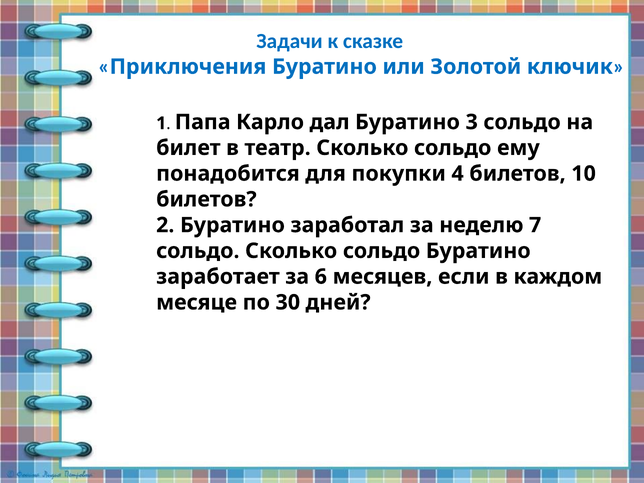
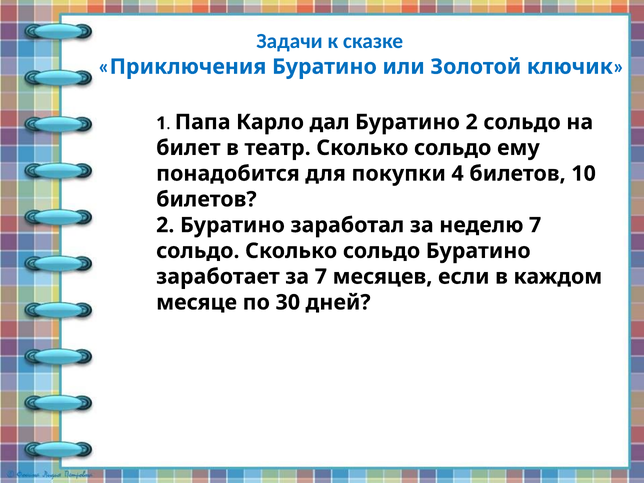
Буратино 3: 3 -> 2 (472, 122)
за 6: 6 -> 7 (321, 277)
